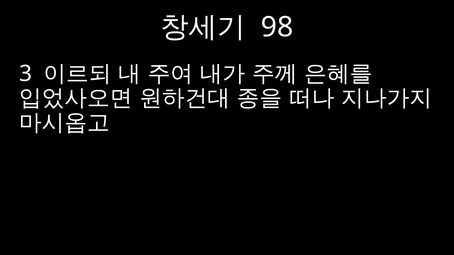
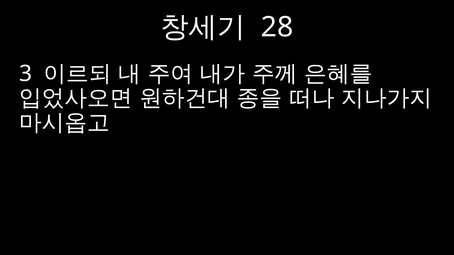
98: 98 -> 28 (277, 27)
